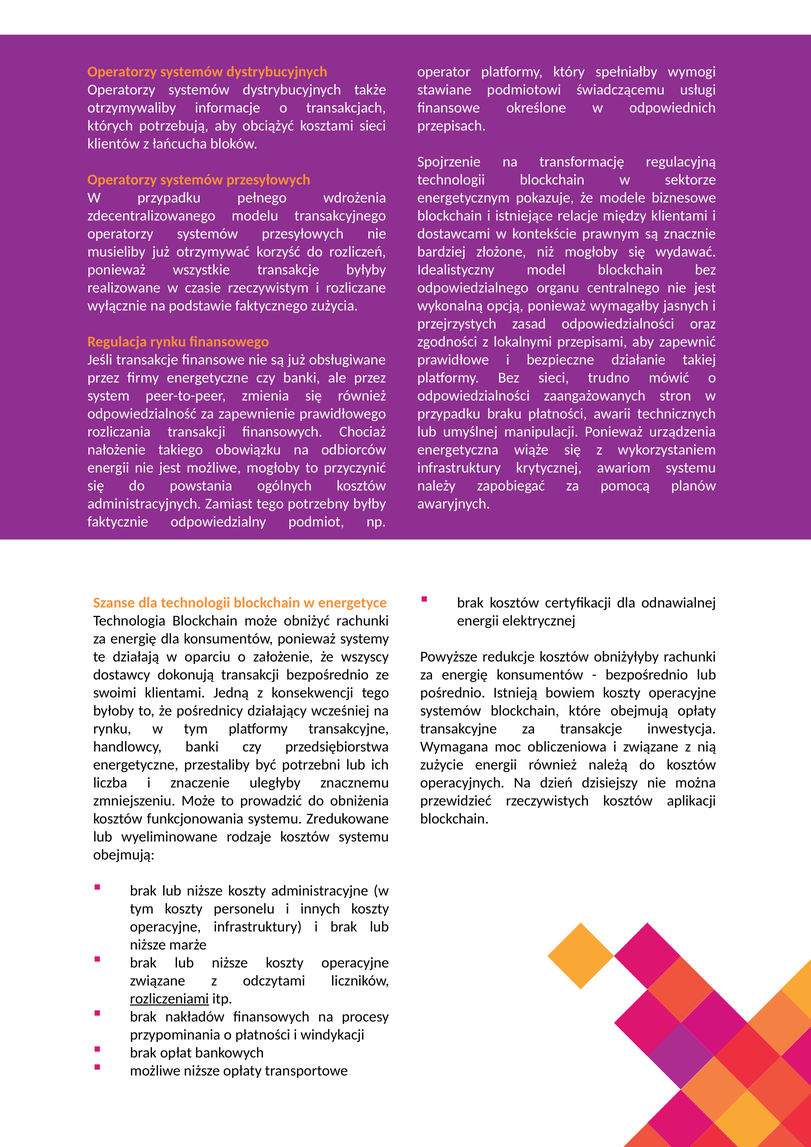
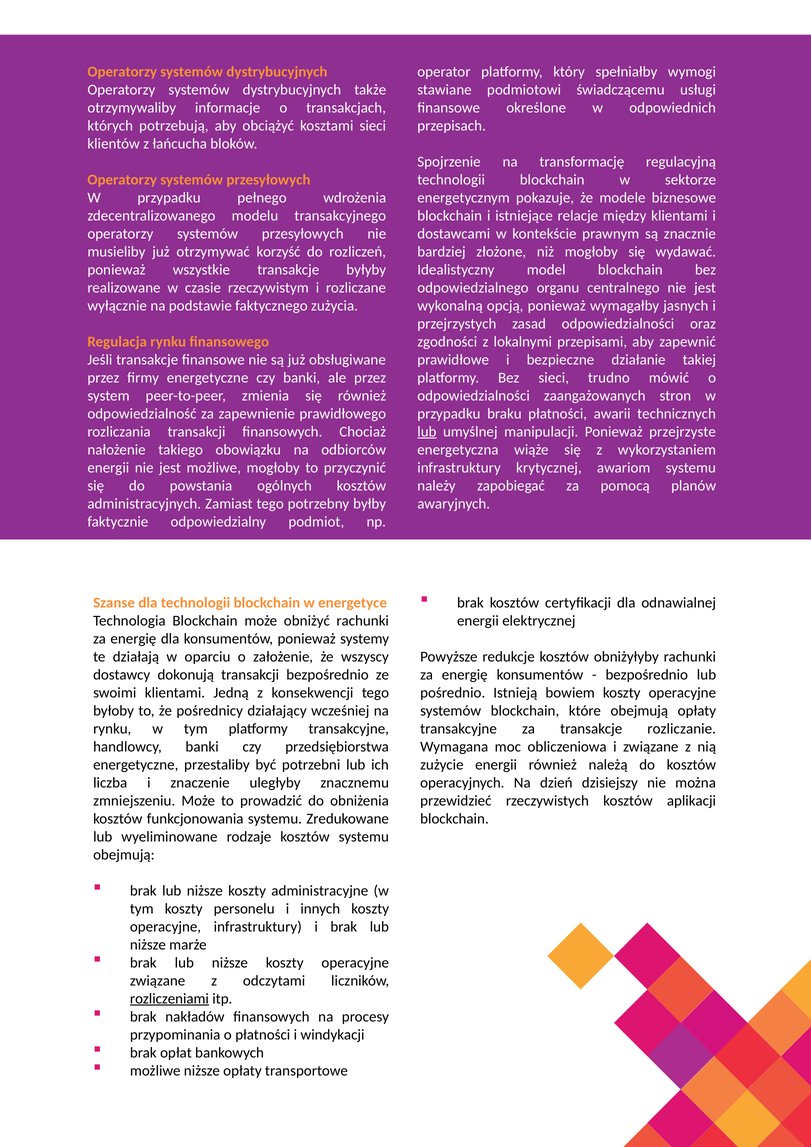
lub underline: none -> present (427, 432)
urządzenia: urządzenia -> przejrzyste (683, 432)
inwestycja: inwestycja -> rozliczanie (682, 729)
